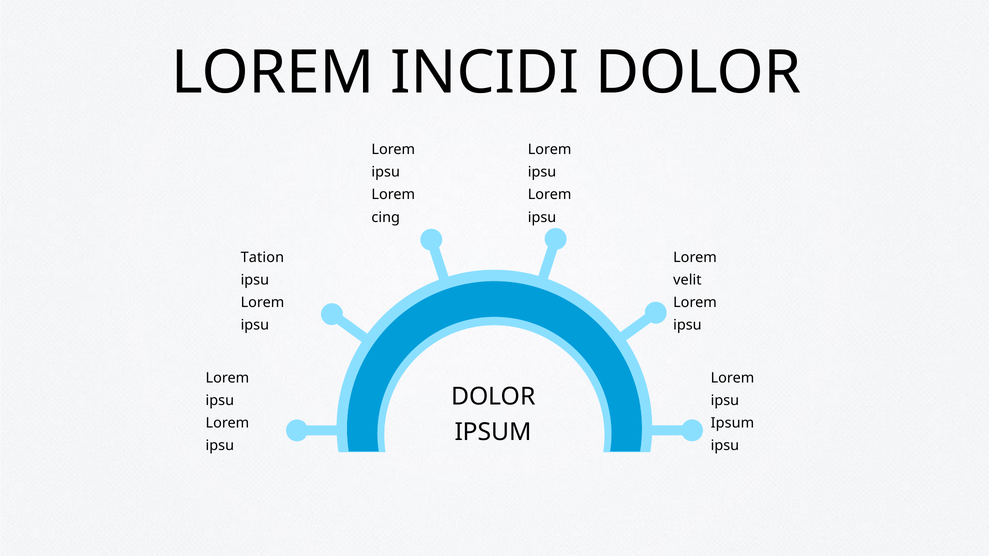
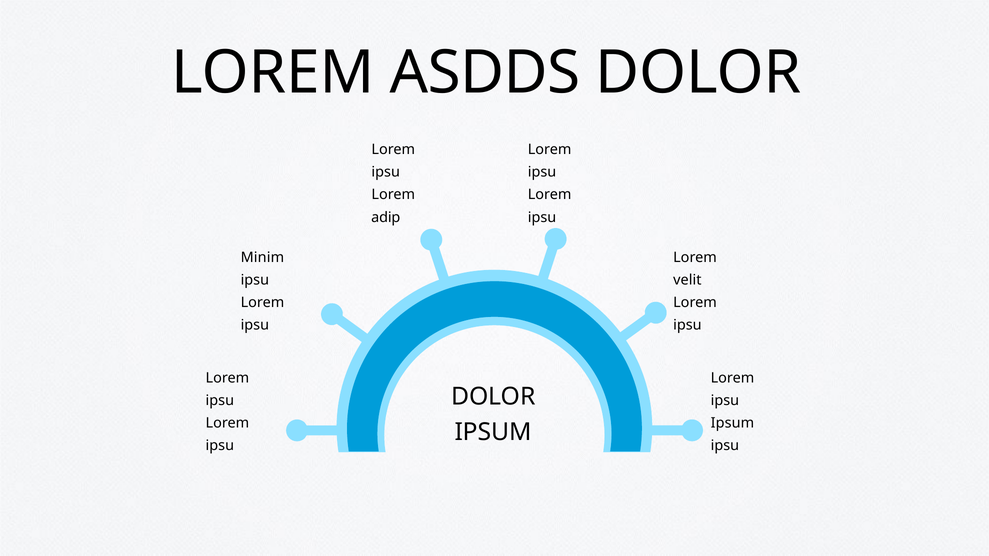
INCIDI: INCIDI -> ASDDS (485, 73)
cing: cing -> adip (386, 217)
Tation: Tation -> Minim (262, 258)
